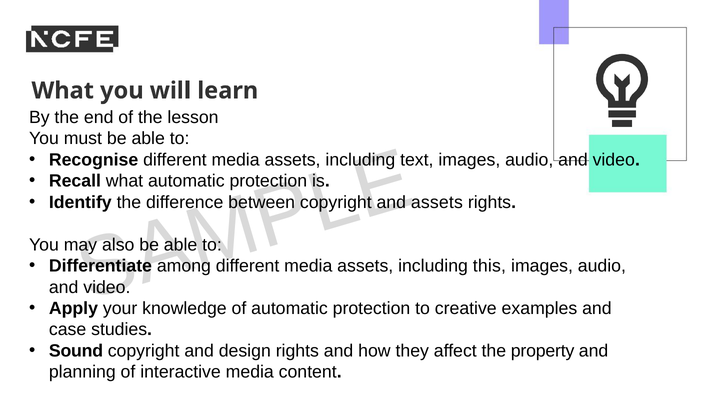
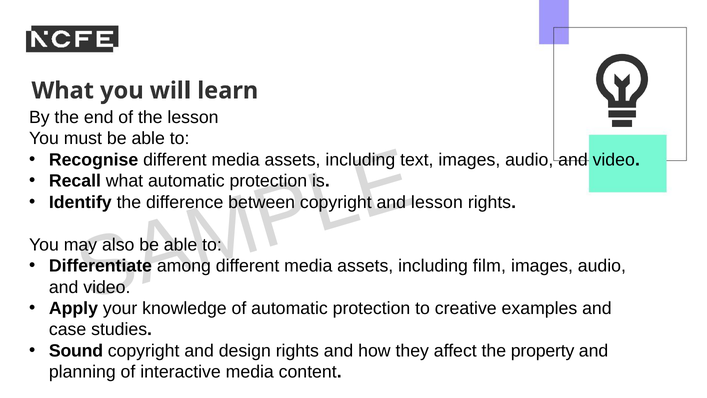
assets: assets -> lesson (437, 202)
this: this -> film (489, 266)
